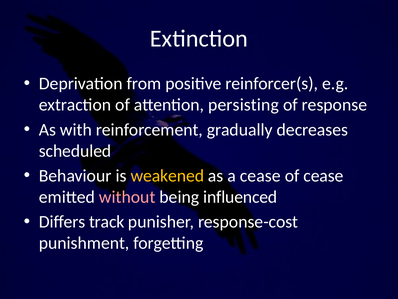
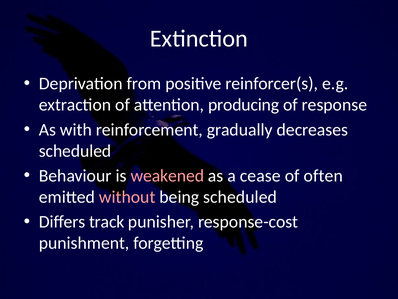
persisting: persisting -> producing (244, 105)
weakened colour: yellow -> pink (167, 176)
of cease: cease -> often (323, 176)
being influenced: influenced -> scheduled (240, 197)
